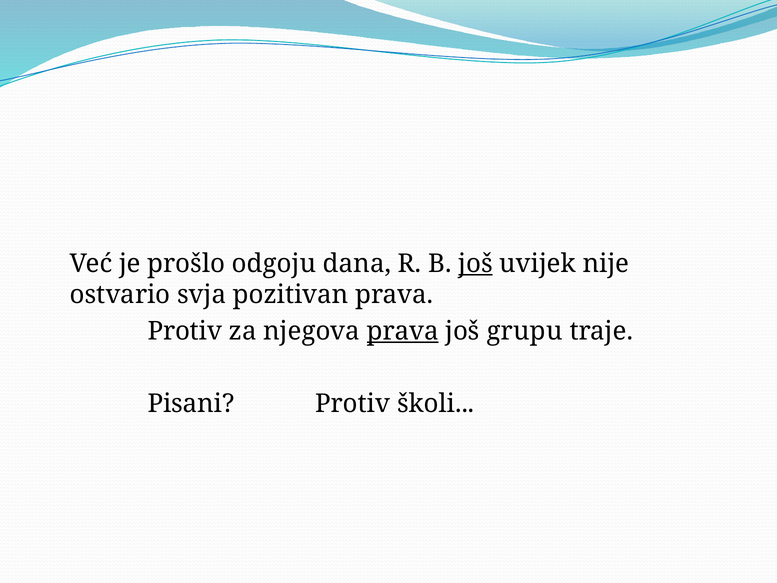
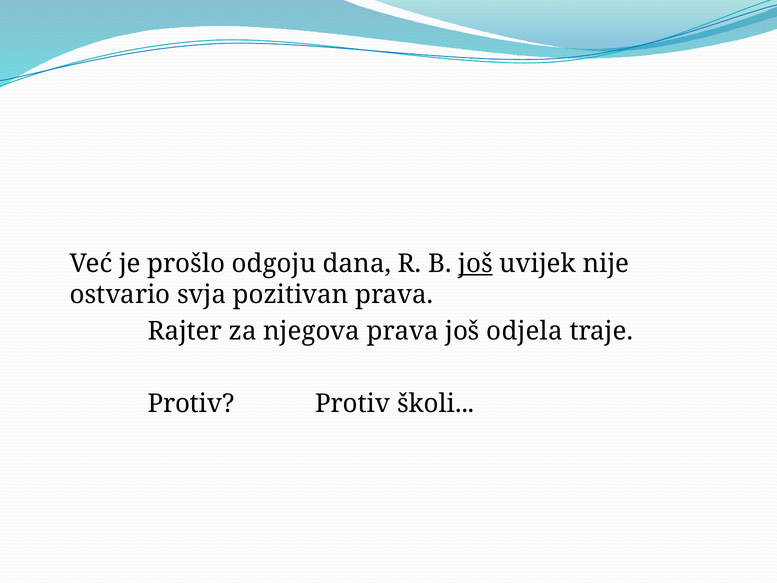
Protiv: Protiv -> Rajter (185, 331)
prava underline: present -> none (403, 331)
grupu: grupu -> odjela (525, 331)
Pisani: Pisani -> Protiv (191, 404)
